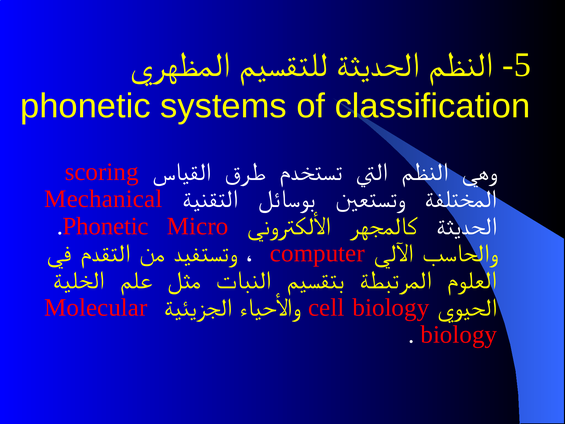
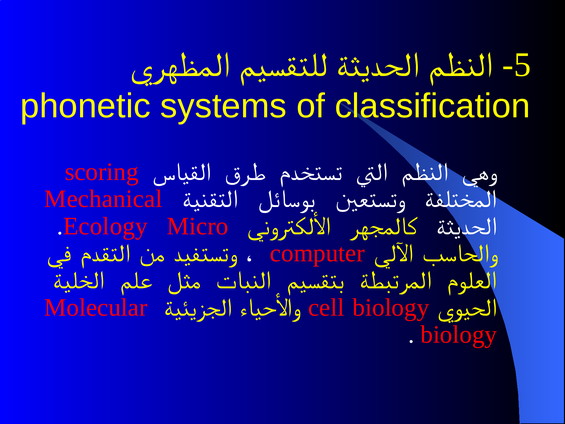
Phonetic: Phonetic -> Ecology (105, 226)
